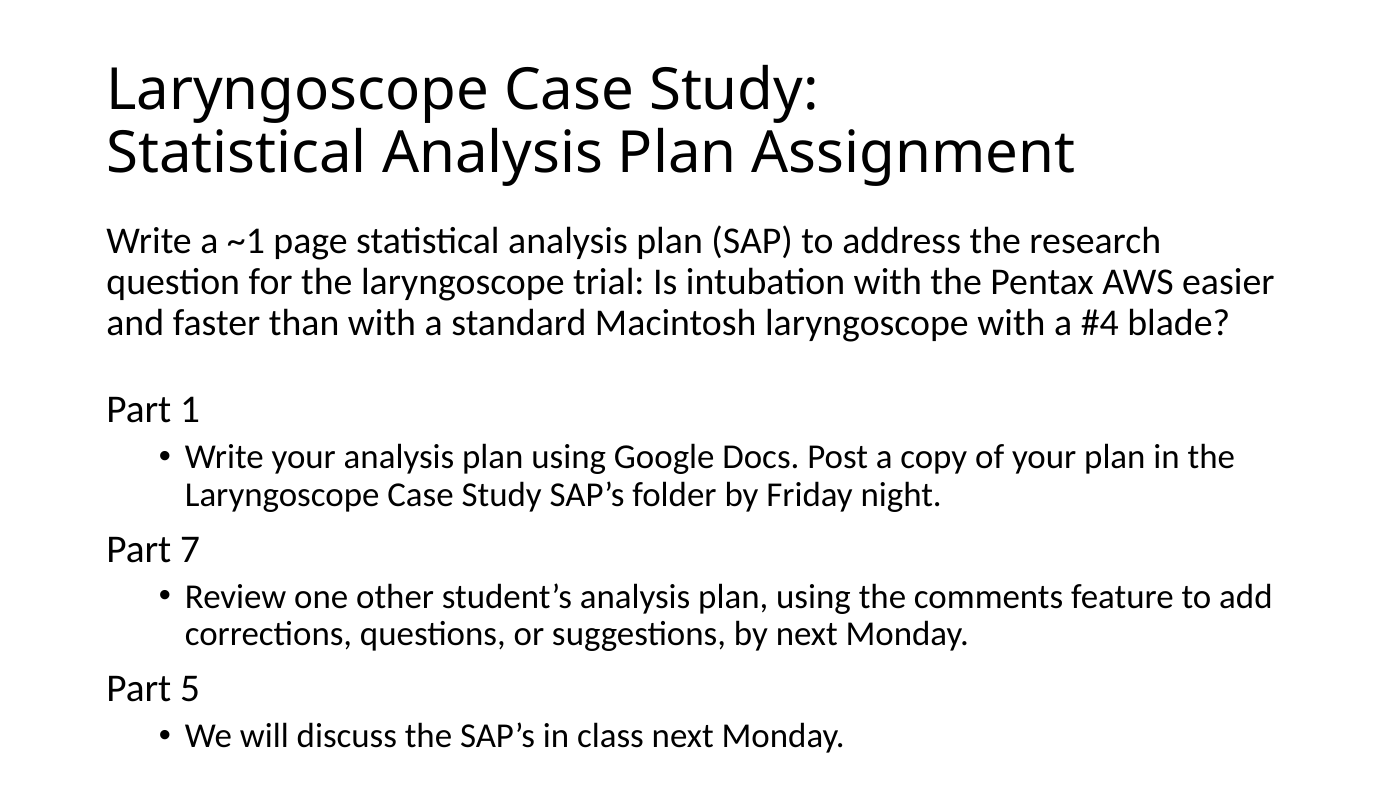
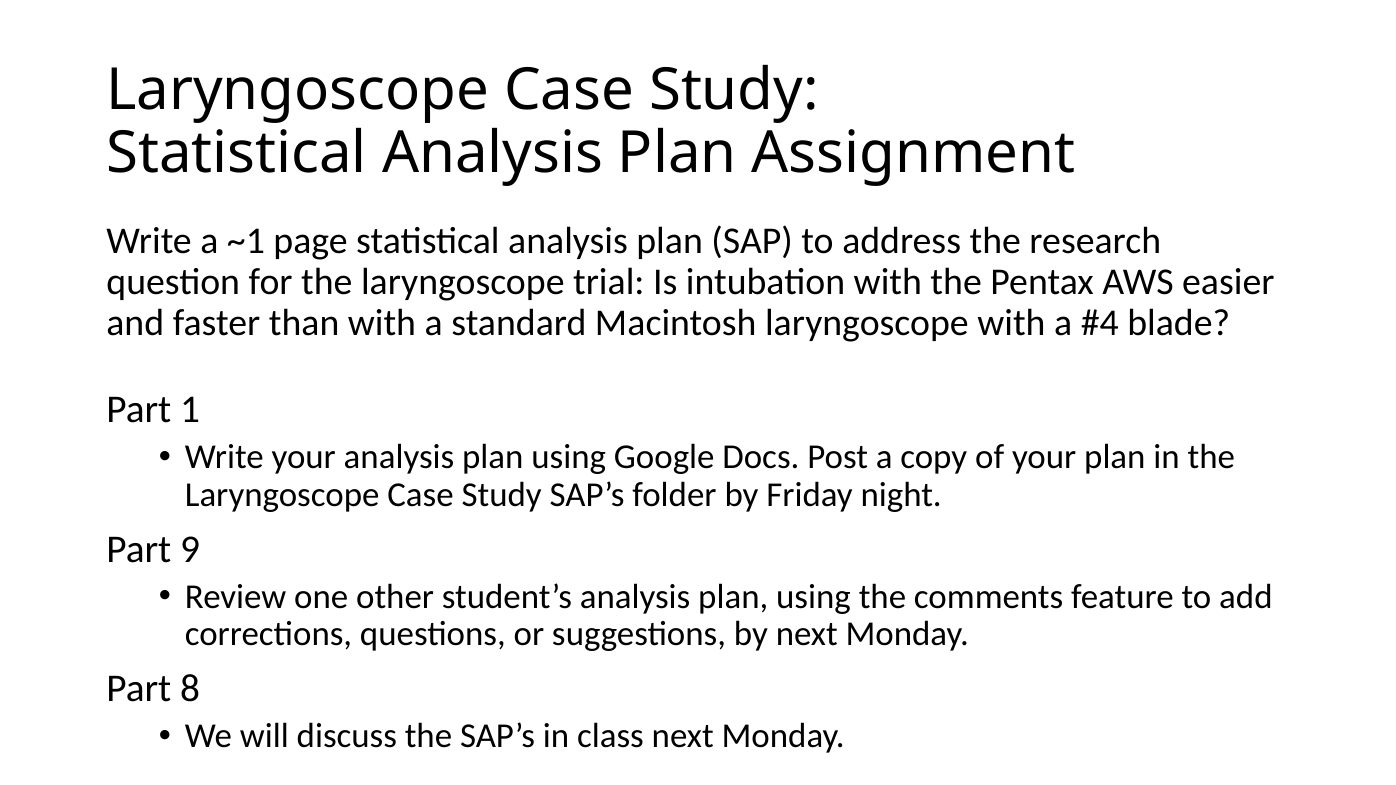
7: 7 -> 9 (190, 549)
5: 5 -> 8 (190, 689)
